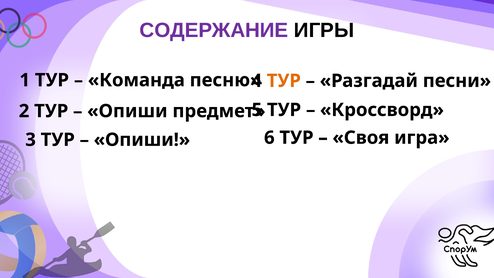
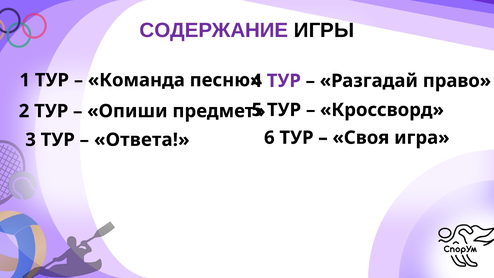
ТУР colour: orange -> purple (284, 81)
песни: песни -> право (457, 81)
Опиши: Опиши -> Ответа (142, 140)
